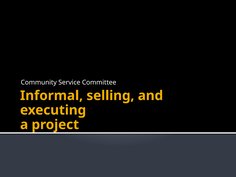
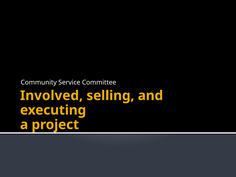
Informal: Informal -> Involved (51, 96)
